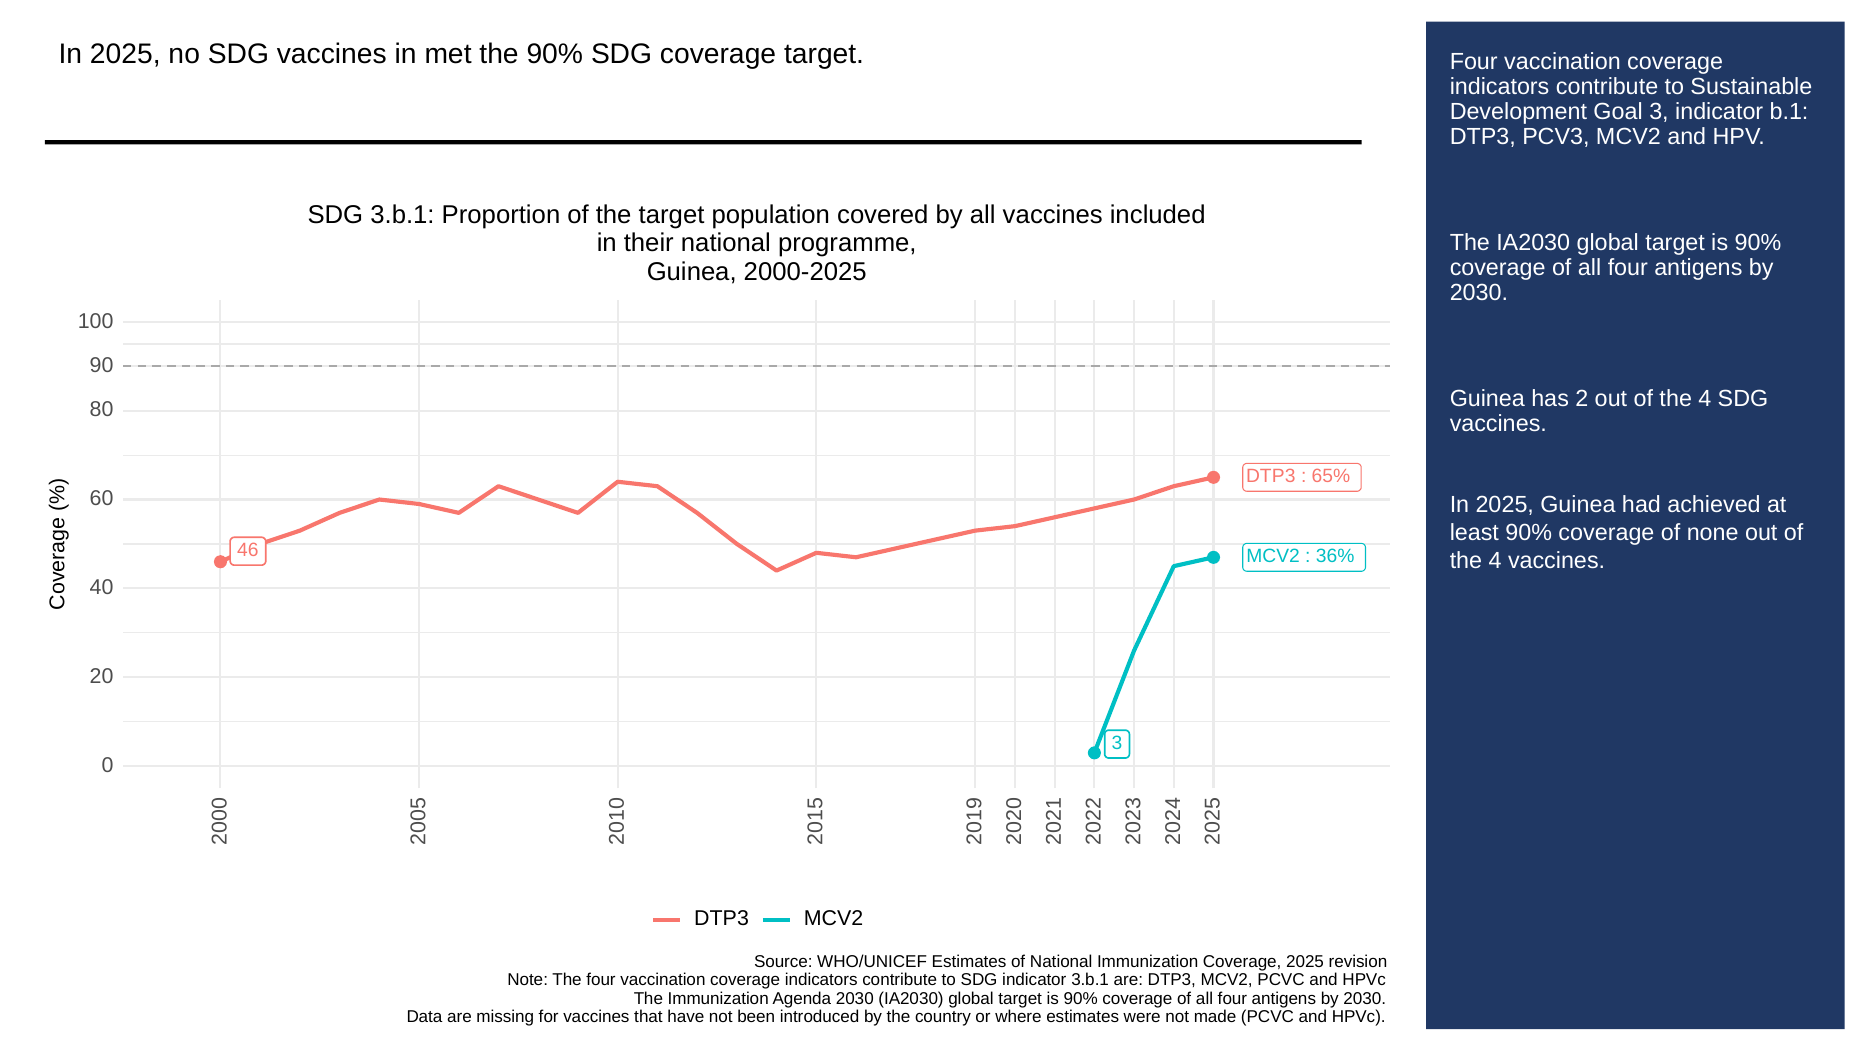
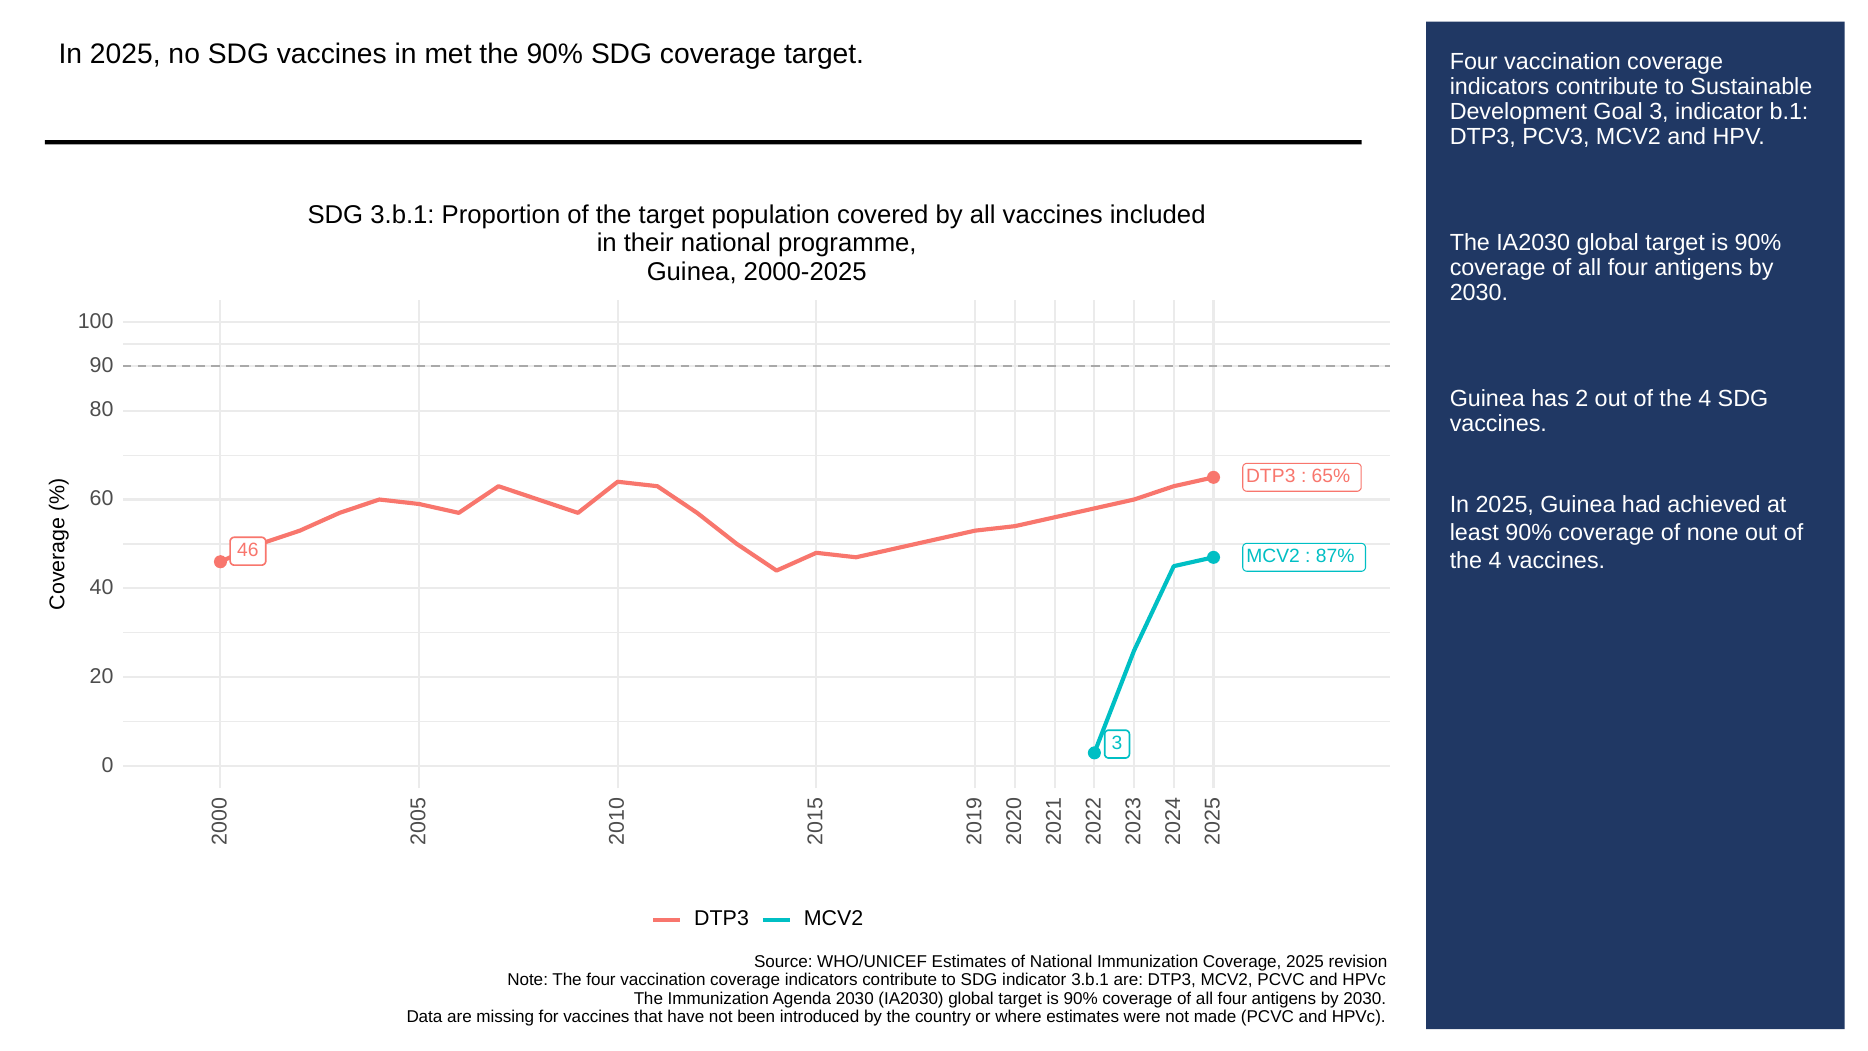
36%: 36% -> 87% (1335, 556)
